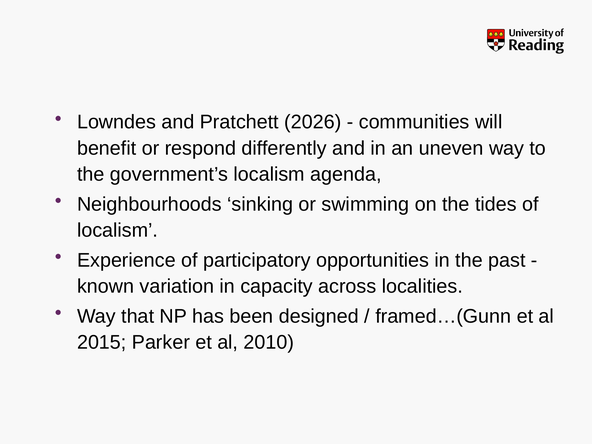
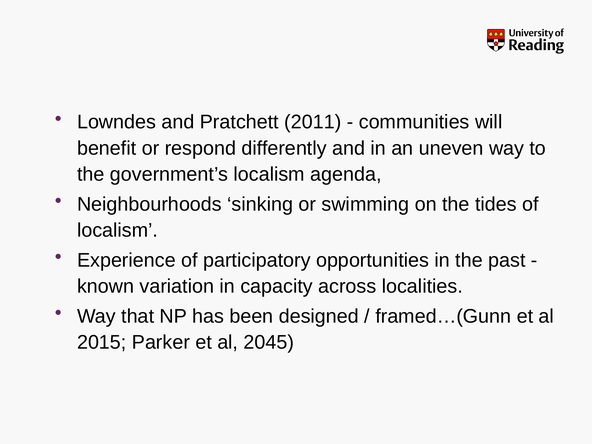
2026: 2026 -> 2011 (313, 122)
2010: 2010 -> 2045 (269, 342)
